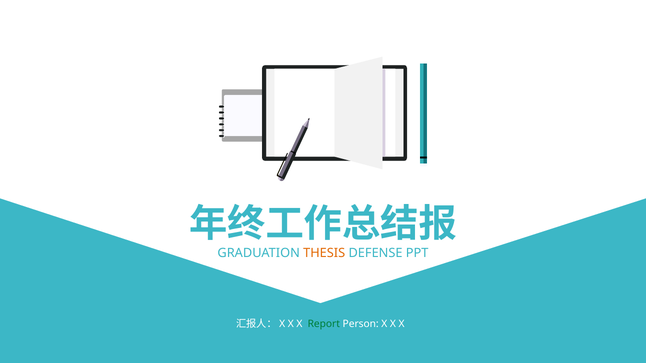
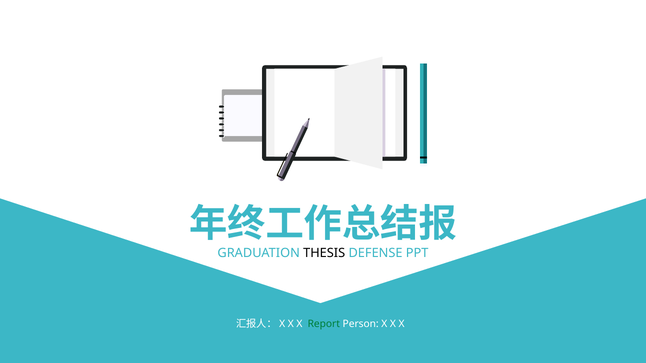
THESIS colour: orange -> black (324, 253)
